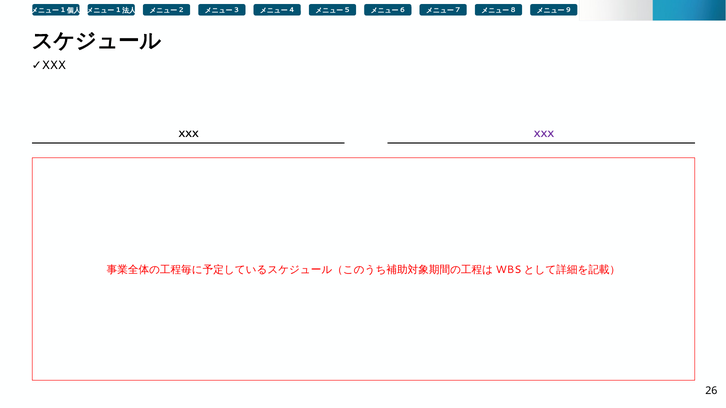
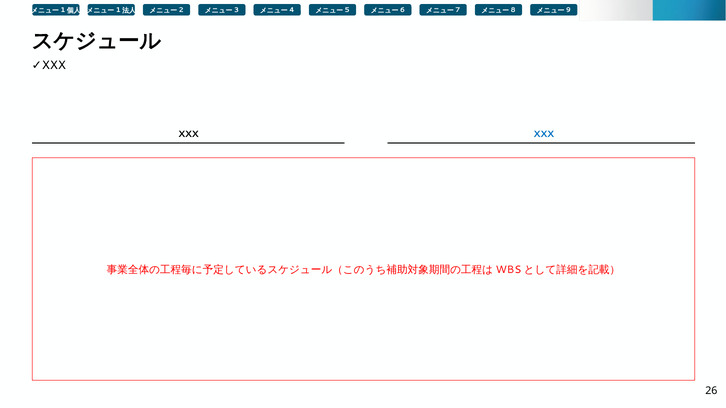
XXX colour: purple -> blue (544, 135)
